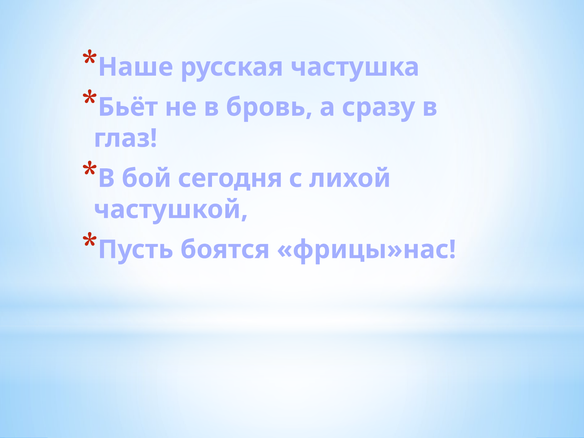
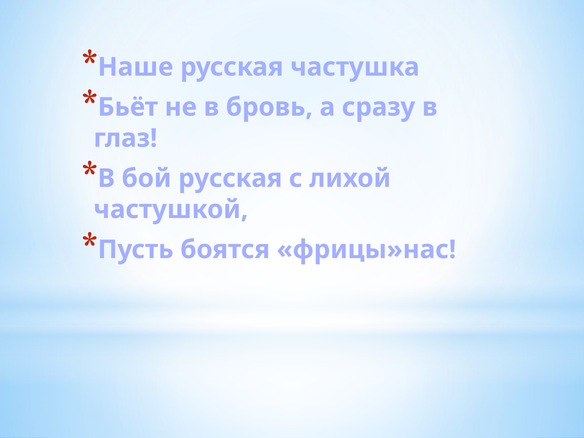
бой сегодня: сегодня -> русская (230, 178)
